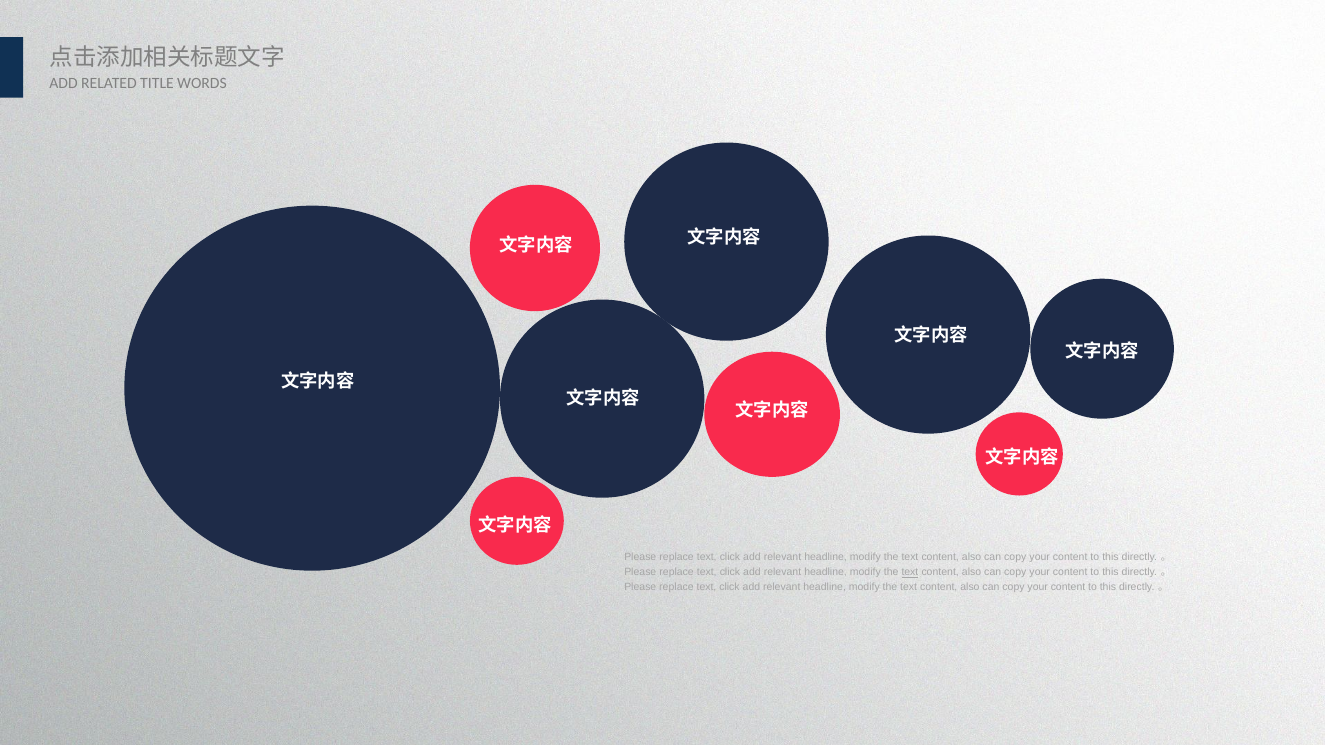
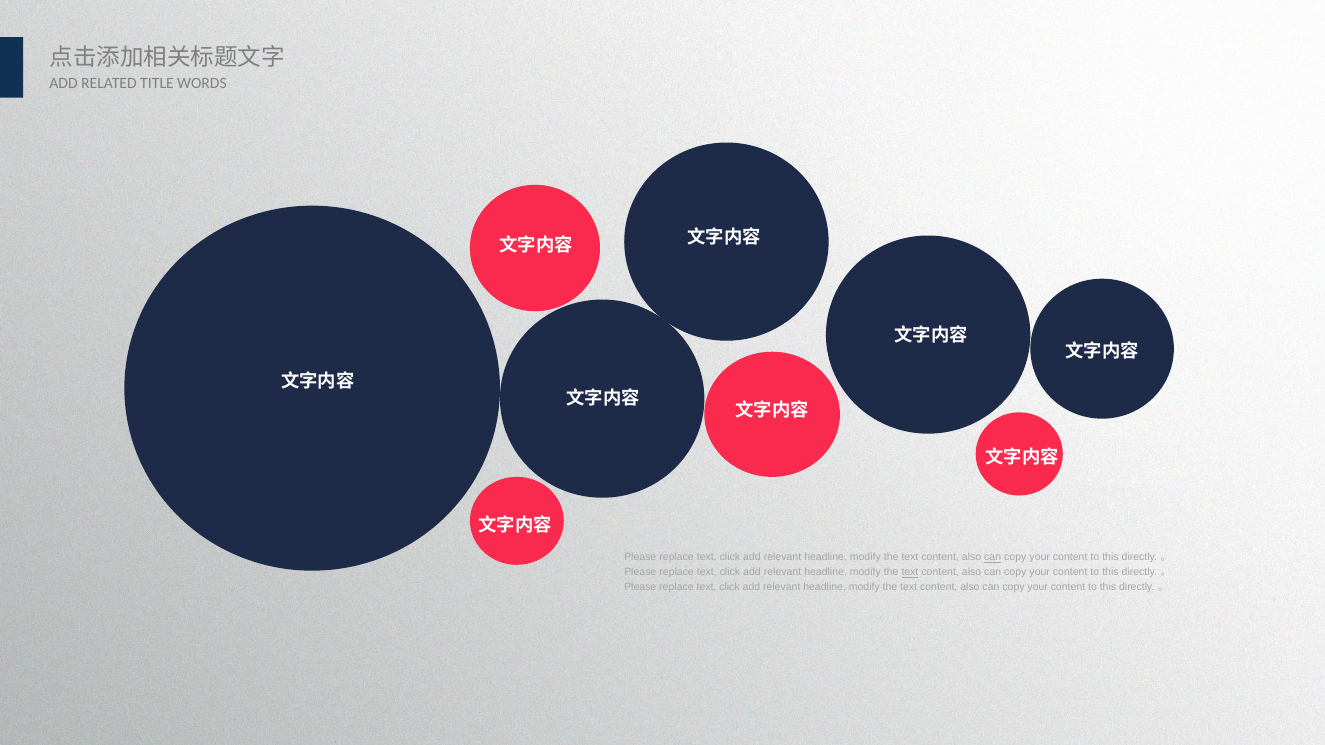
can underline: none -> present (993, 558)
